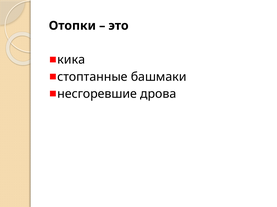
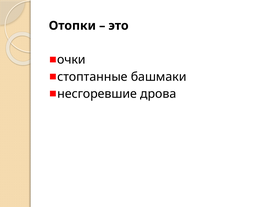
кика: кика -> очки (71, 60)
